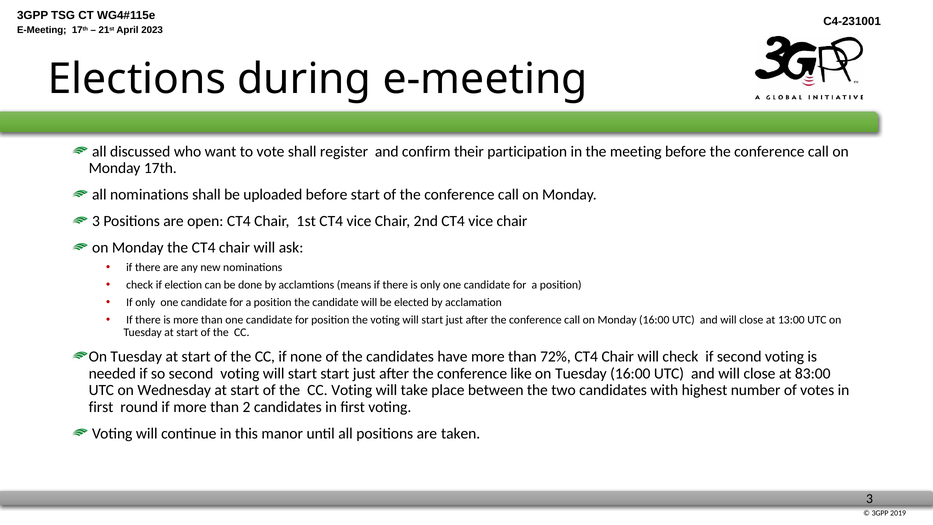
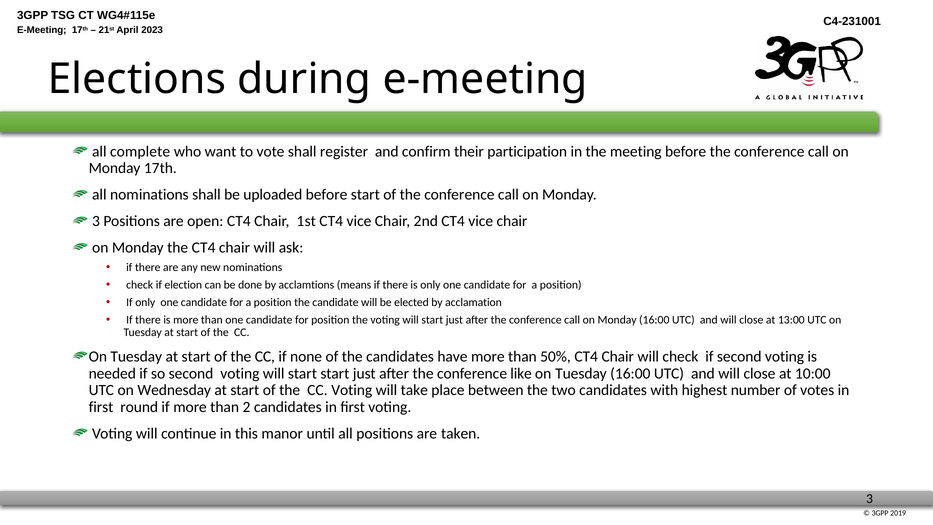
discussed: discussed -> complete (140, 151)
72%: 72% -> 50% (555, 357)
83:00: 83:00 -> 10:00 (813, 373)
